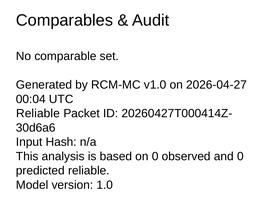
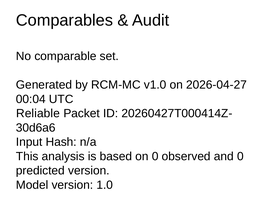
predicted reliable: reliable -> version (89, 170)
